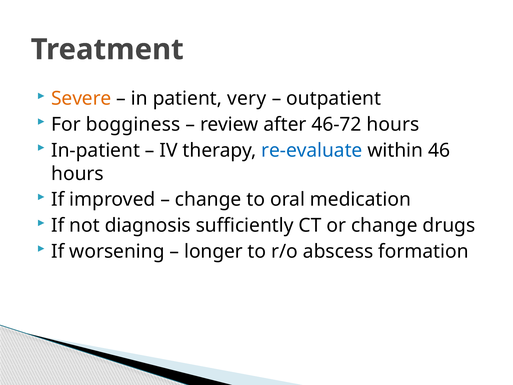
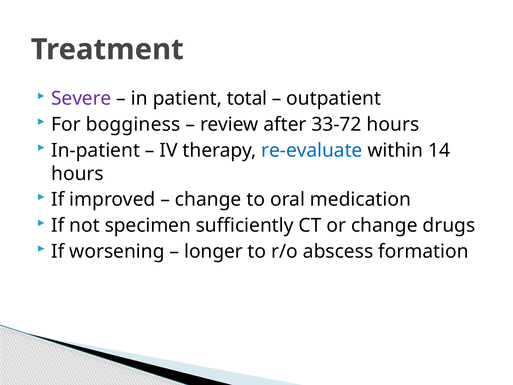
Severe colour: orange -> purple (81, 99)
very: very -> total (247, 99)
46-72: 46-72 -> 33-72 (337, 124)
46: 46 -> 14 (439, 150)
diagnosis: diagnosis -> specimen (148, 225)
